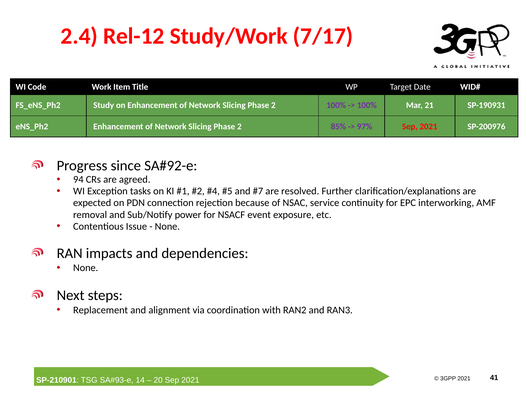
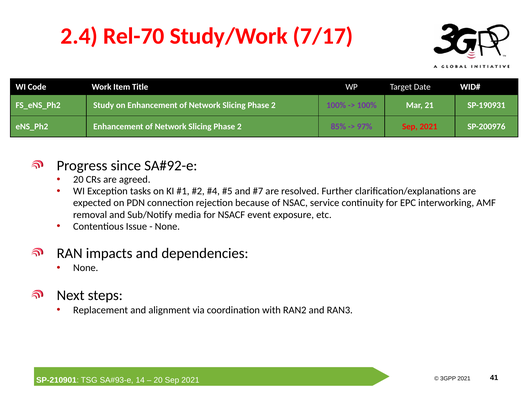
Rel-12: Rel-12 -> Rel-70 (134, 36)
94: 94 -> 20 (78, 180)
power: power -> media (188, 215)
